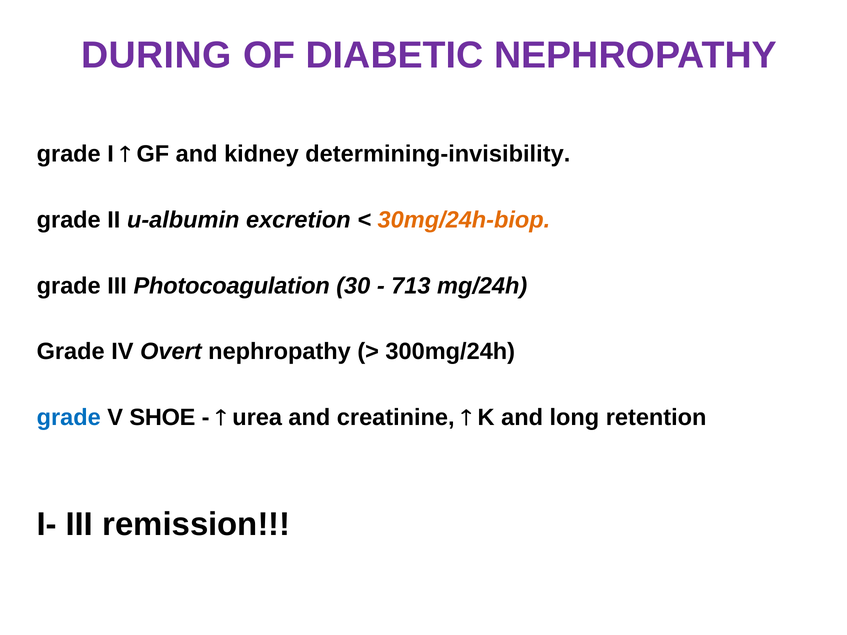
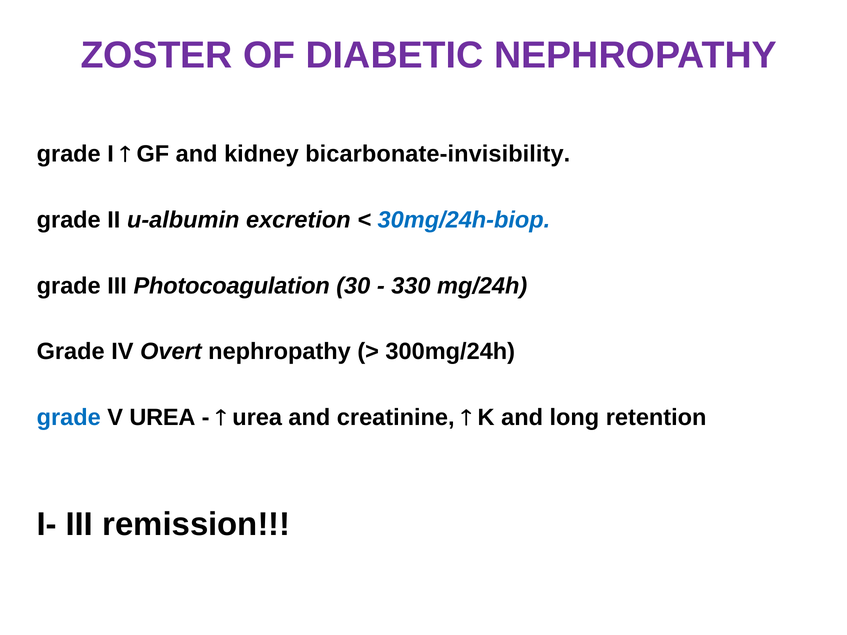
DURING: DURING -> ZOSTER (157, 56)
determining-invisibility: determining-invisibility -> bicarbonate-invisibility (438, 154)
30mg/24h-biop colour: orange -> blue (464, 220)
713: 713 -> 330 (411, 286)
V SHOE: SHOE -> UREA (162, 418)
